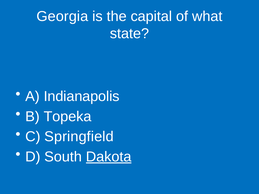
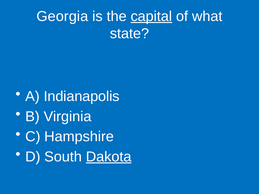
capital underline: none -> present (151, 16)
Topeka: Topeka -> Virginia (68, 117)
Springfield: Springfield -> Hampshire (79, 137)
